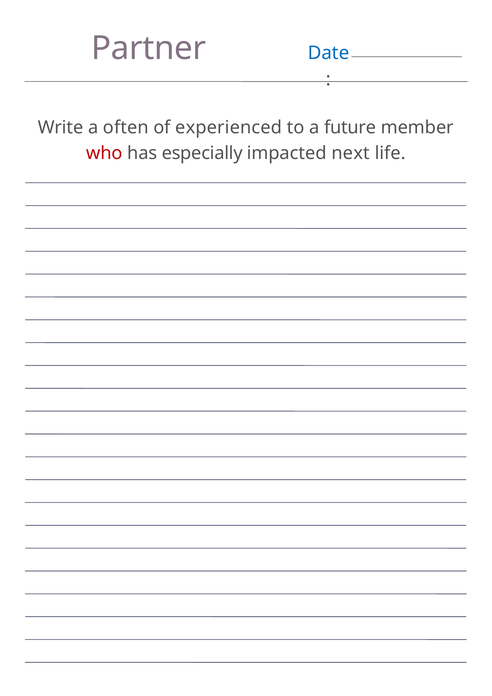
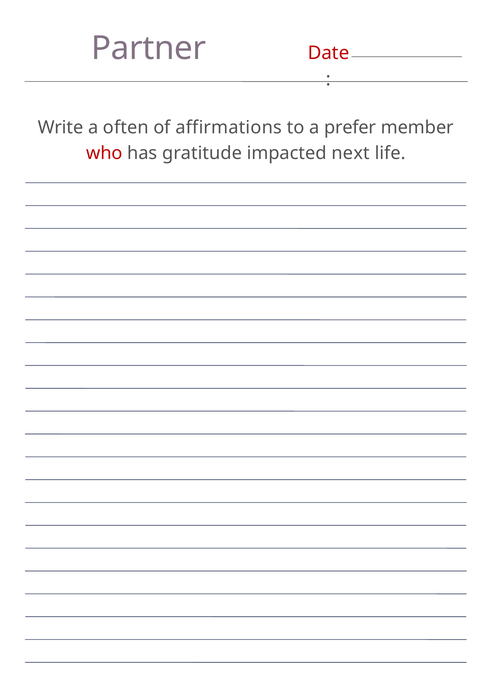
Date colour: blue -> red (328, 53)
experienced: experienced -> affirmations (229, 128)
future: future -> prefer (350, 128)
especially: especially -> gratitude (202, 153)
